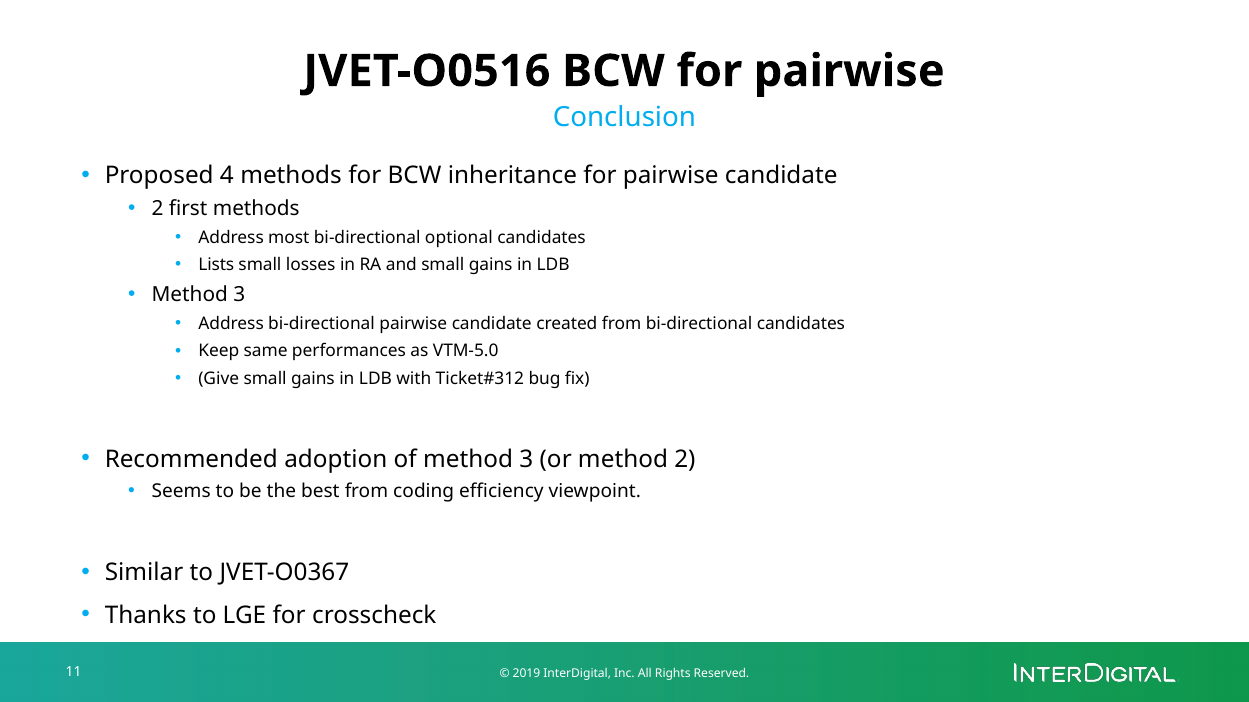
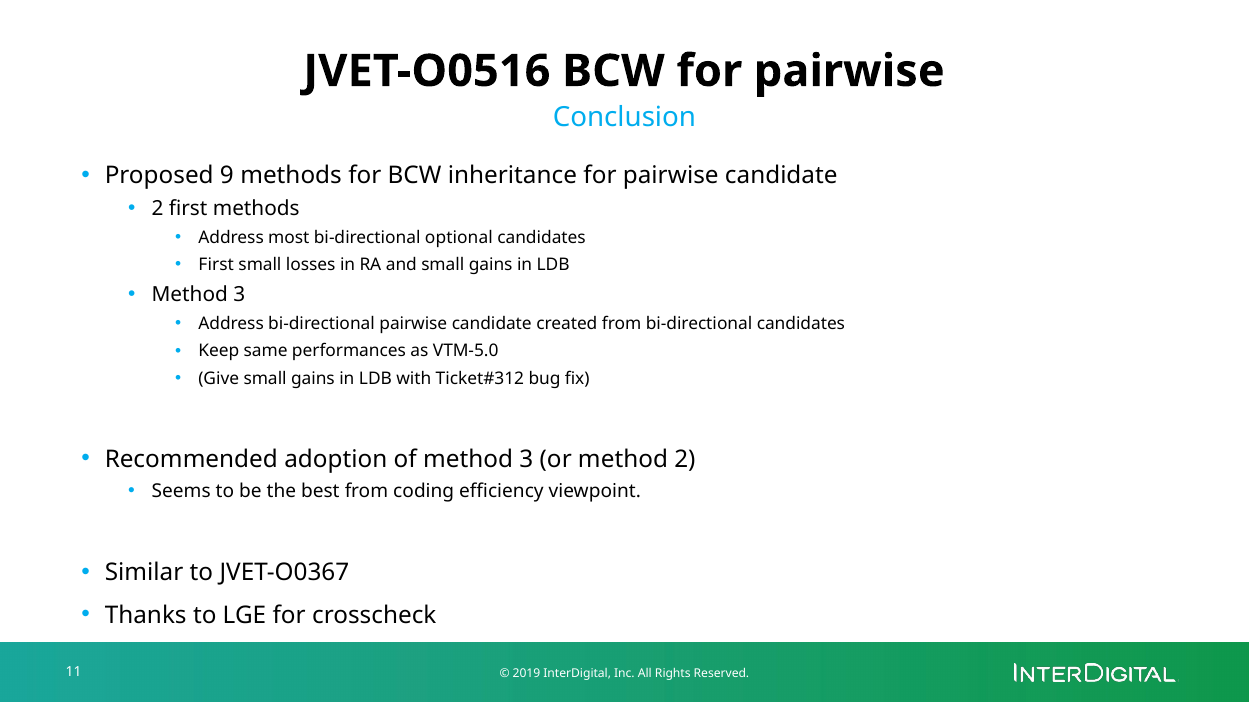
4: 4 -> 9 (227, 176)
Lists: Lists -> First (216, 265)
